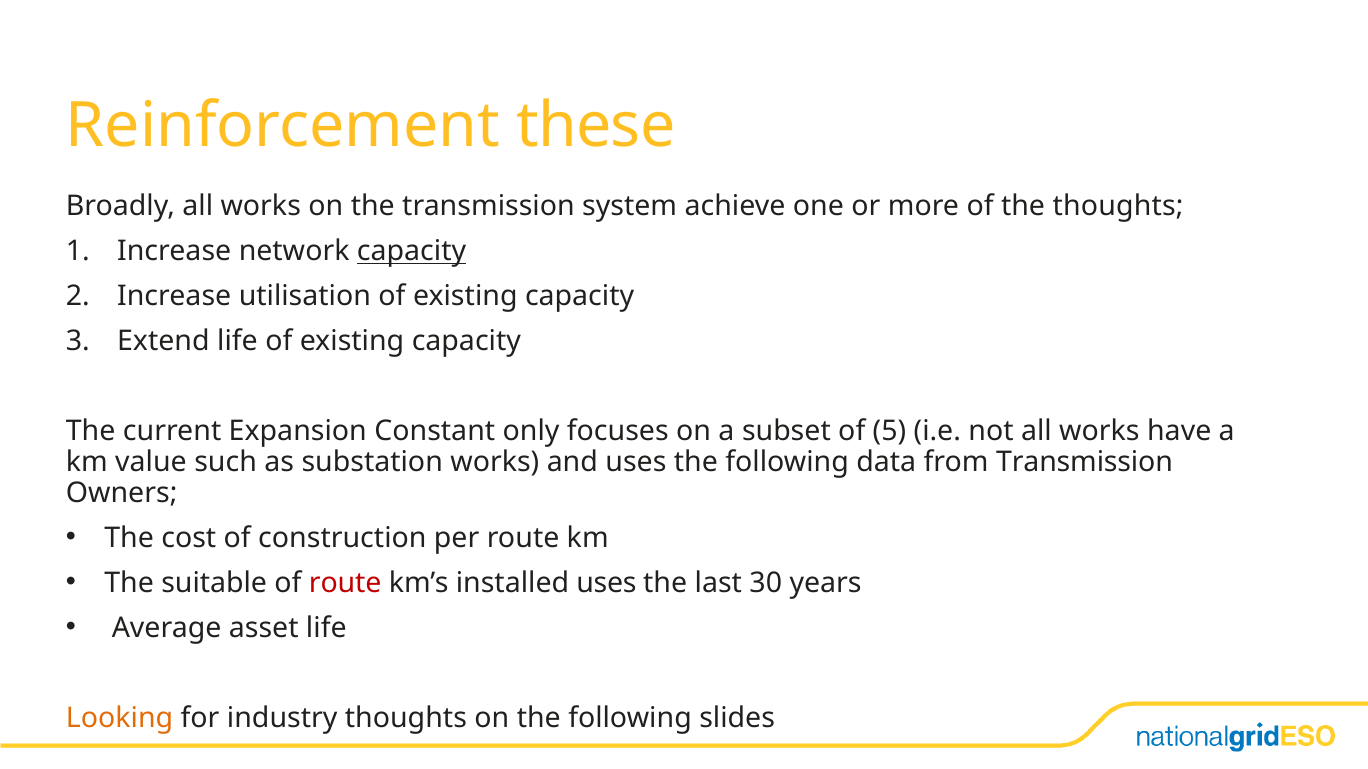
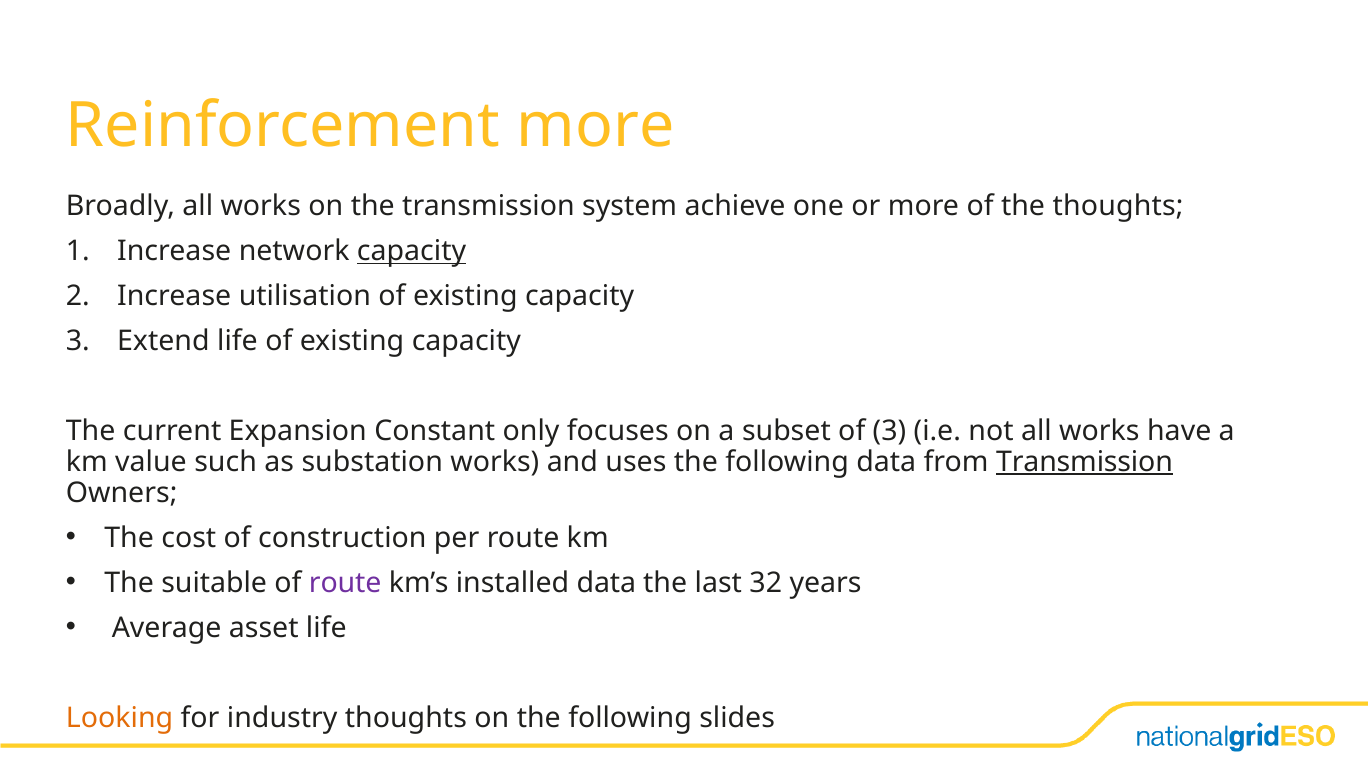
Reinforcement these: these -> more (596, 126)
of 5: 5 -> 3 (889, 431)
Transmission underline: none -> present (1084, 462)
route colour: red -> purple (345, 583)
installed uses: uses -> data (606, 583)
30: 30 -> 32 (766, 583)
